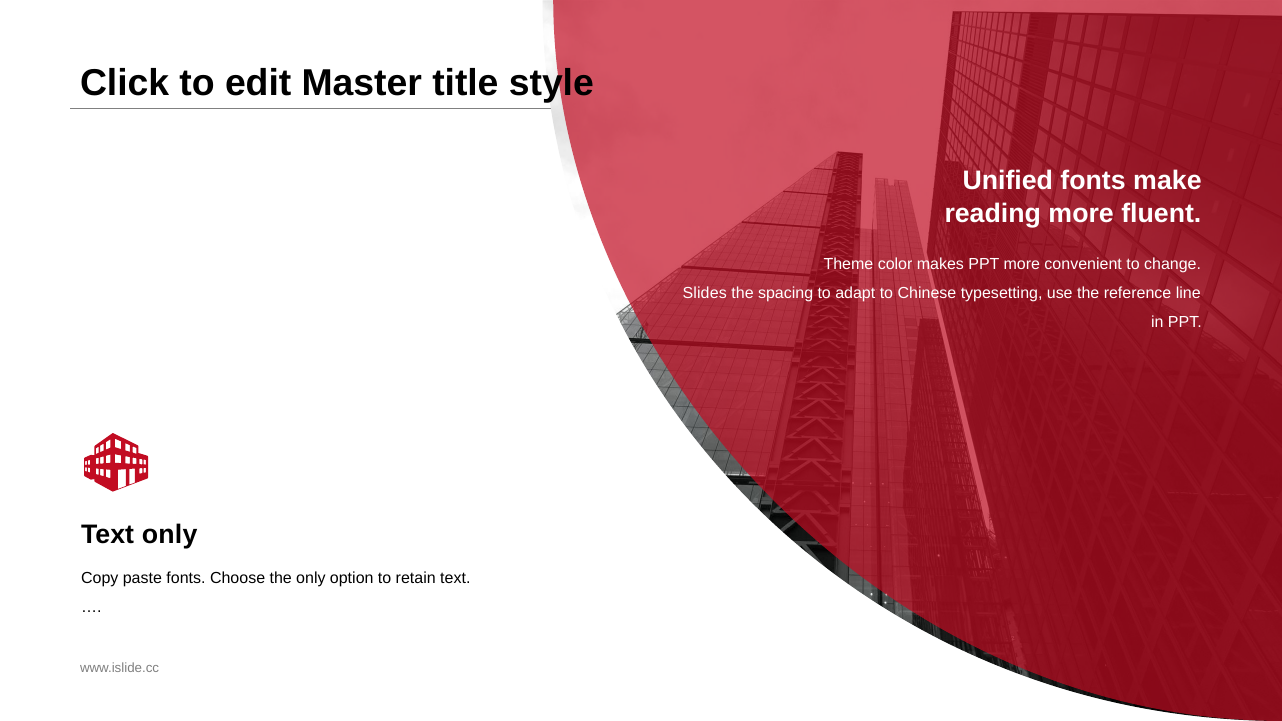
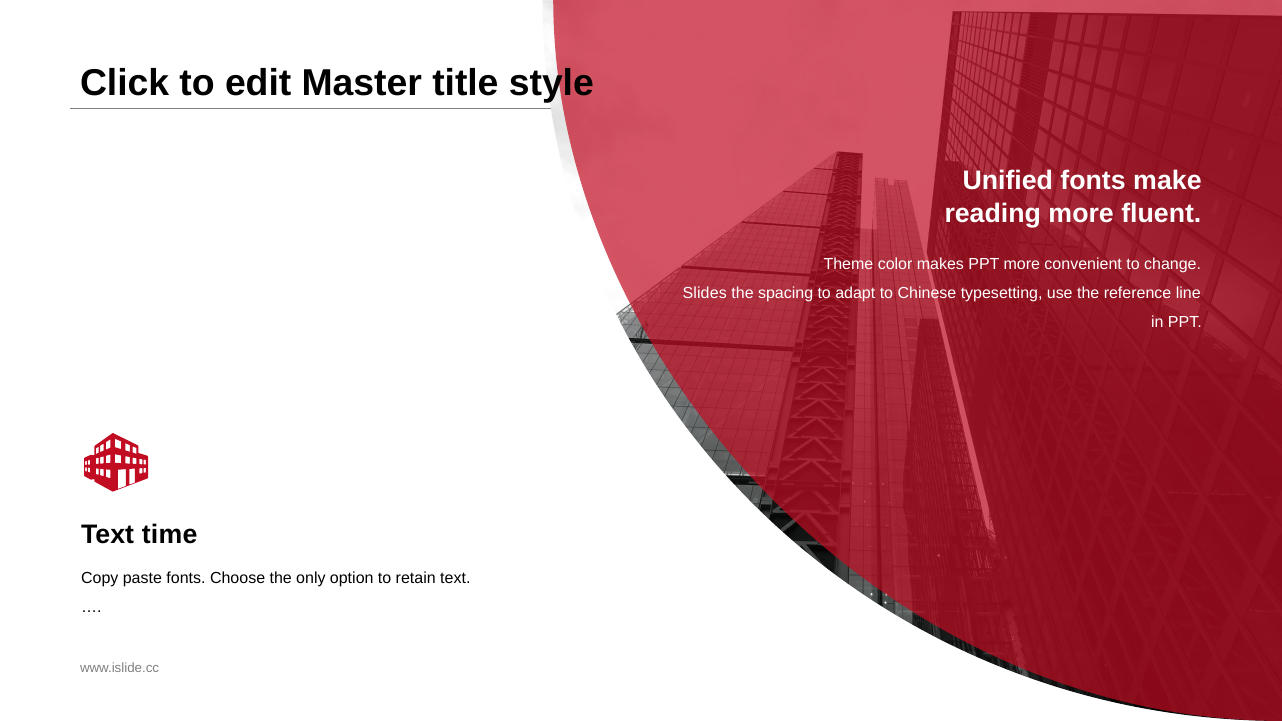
Text only: only -> time (170, 535)
